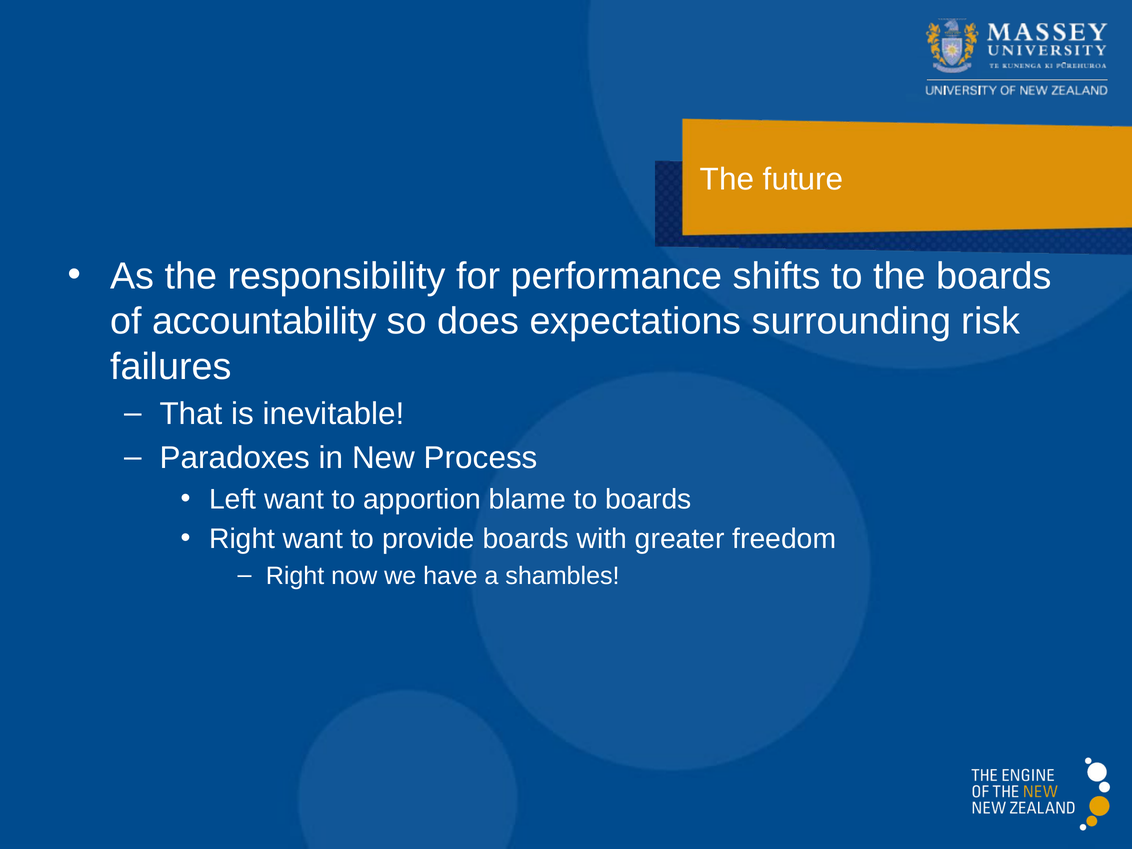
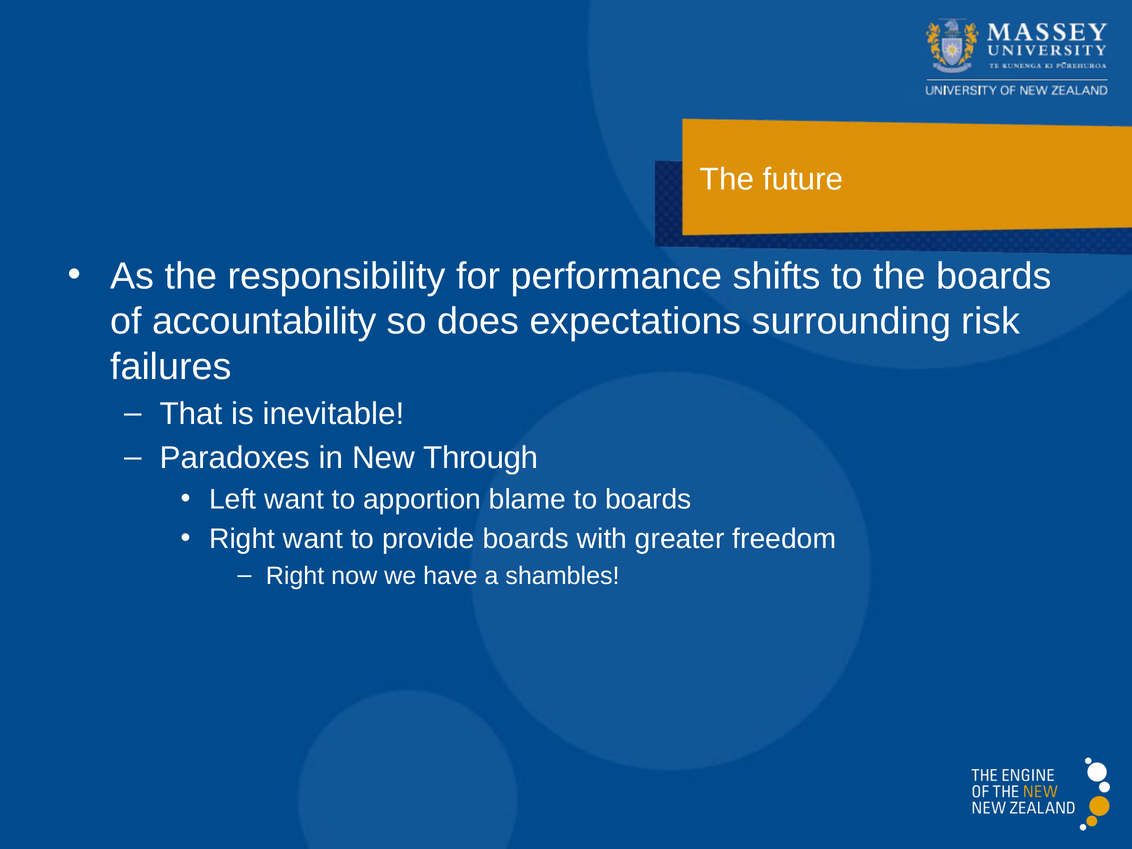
Process: Process -> Through (481, 458)
